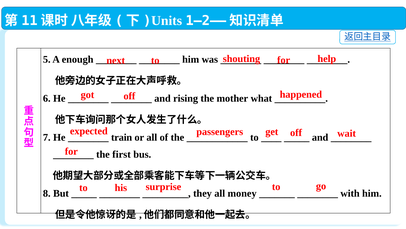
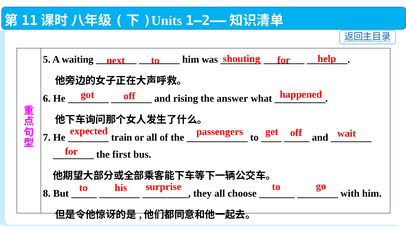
enough: enough -> waiting (78, 59)
mother: mother -> answer (232, 98)
money: money -> choose (242, 193)
